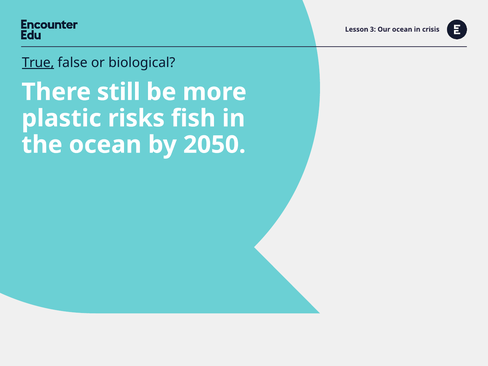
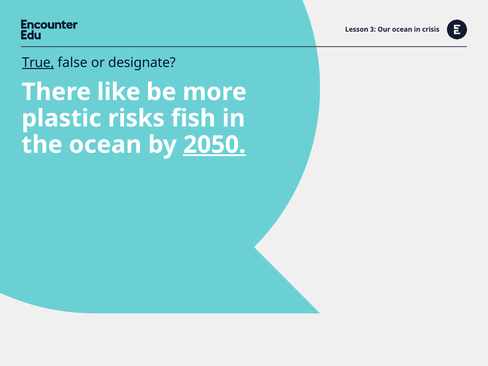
biological: biological -> designate (142, 63)
still: still -> like (119, 92)
2050 underline: none -> present (214, 145)
